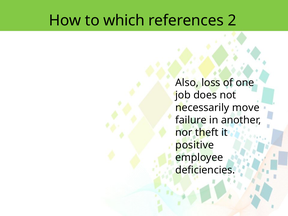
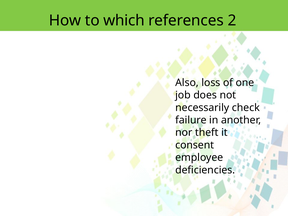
move: move -> check (246, 108)
positive: positive -> consent (195, 145)
